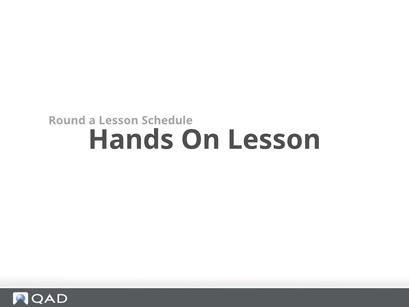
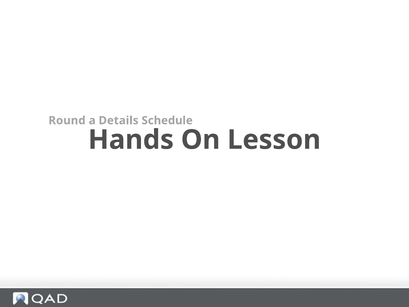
a Lesson: Lesson -> Details (119, 120)
